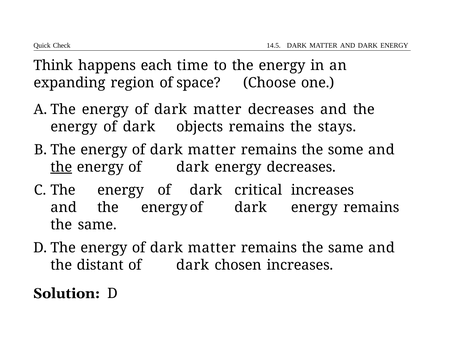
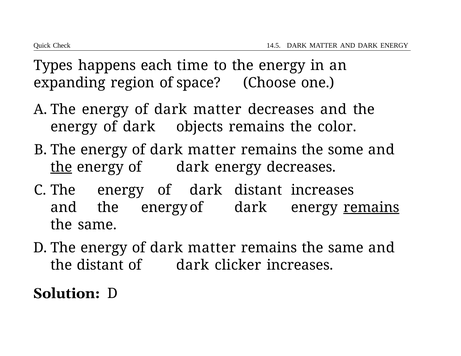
Think: Think -> Types (53, 66)
stays: stays -> color (337, 127)
dark critical: critical -> distant (258, 190)
remains underline: none -> present (371, 208)
chosen: chosen -> clicker (238, 265)
